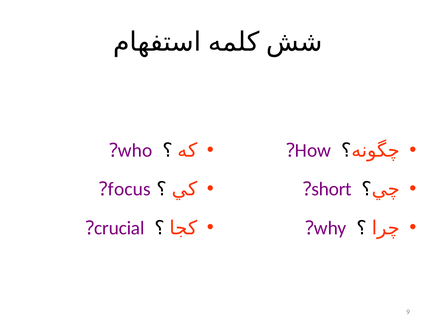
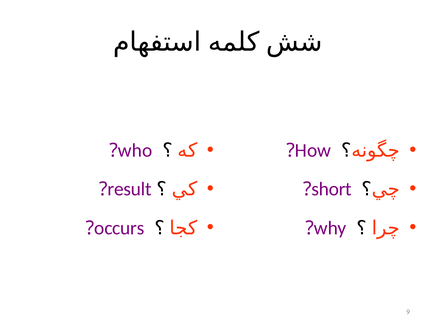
focus: focus -> result (130, 189)
crucial: crucial -> occurs (119, 228)
